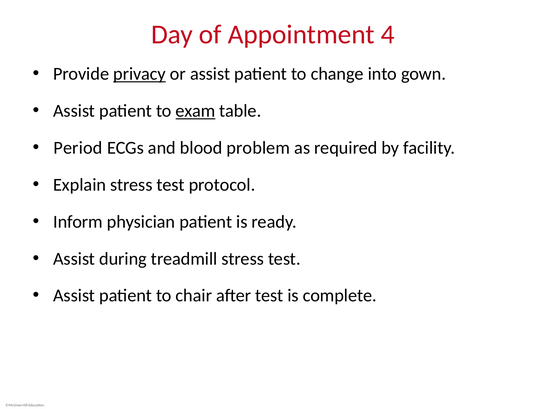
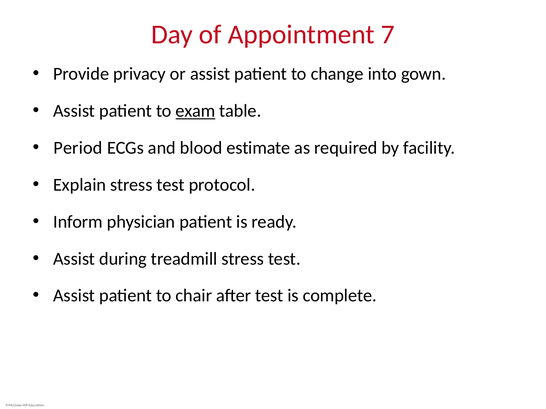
4: 4 -> 7 (388, 35)
privacy underline: present -> none (140, 74)
problem: problem -> estimate (258, 148)
